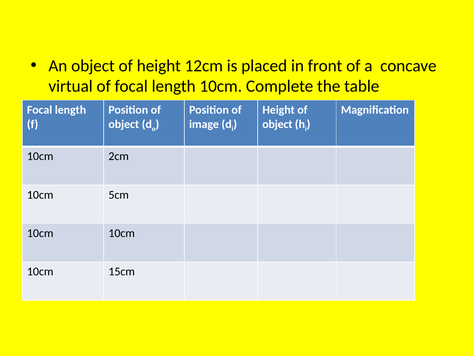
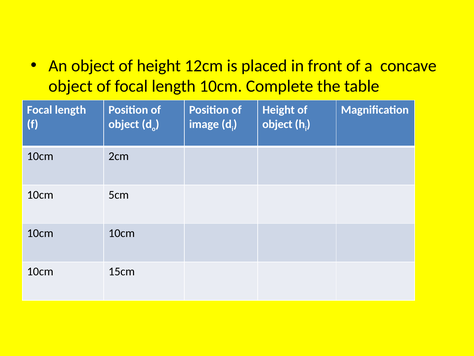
virtual: virtual -> object (70, 86)
